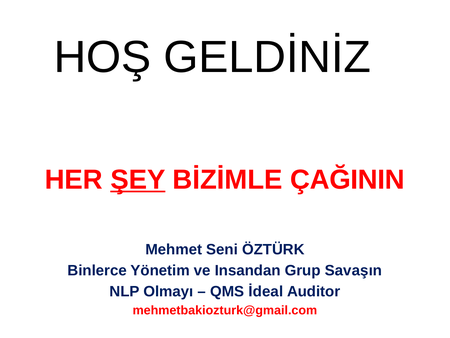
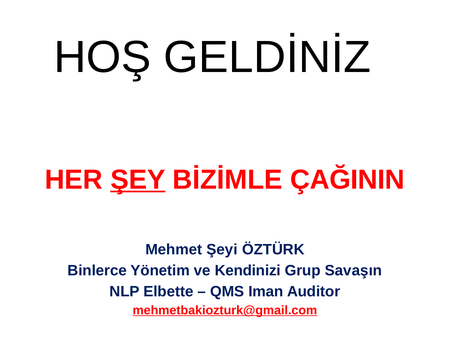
Seni: Seni -> Şeyi (222, 249)
Insandan: Insandan -> Kendinizi (248, 270)
Olmayı: Olmayı -> Elbette (168, 291)
İdeal: İdeal -> Iman (266, 291)
mehmetbakiozturk@gmail.com underline: none -> present (225, 310)
